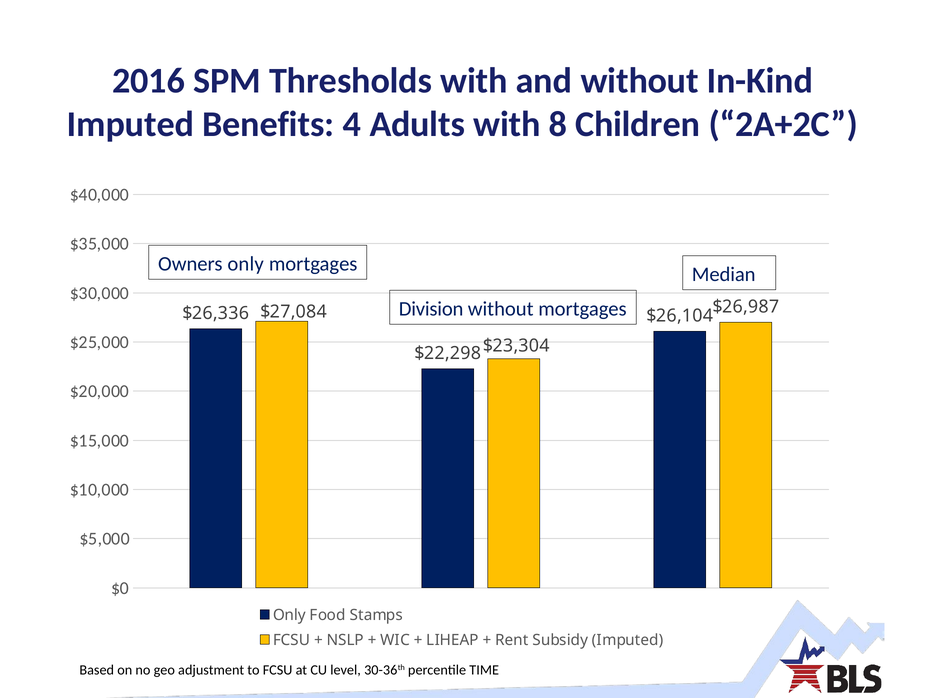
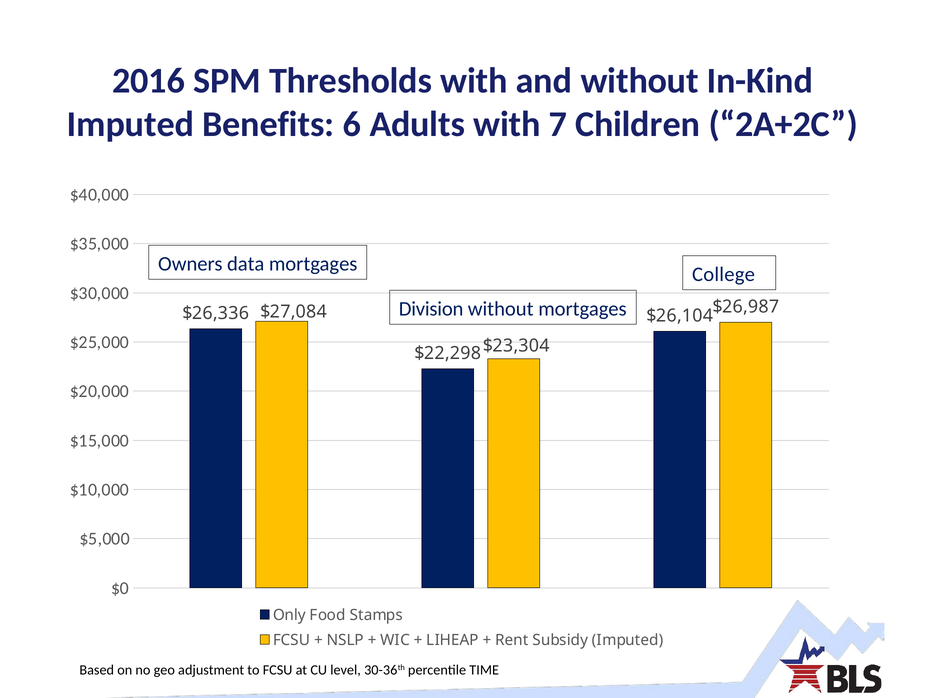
4: 4 -> 6 (352, 124)
8: 8 -> 7 (558, 124)
Owners only: only -> data (246, 264)
Median: Median -> College (724, 274)
